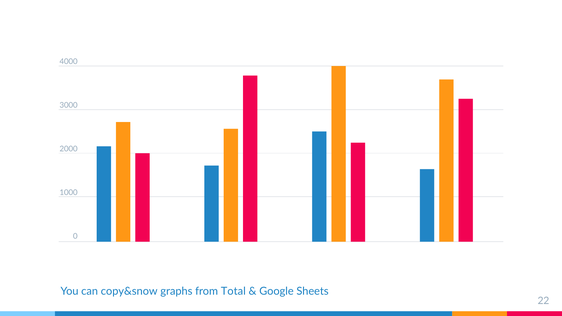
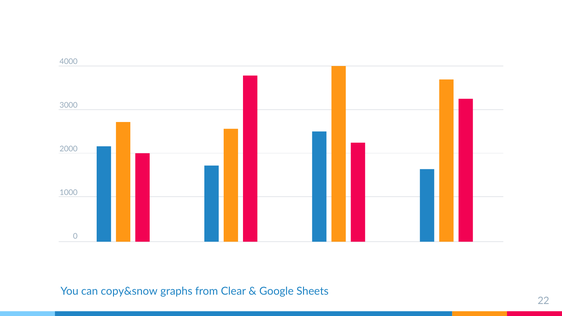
Total: Total -> Clear (233, 291)
